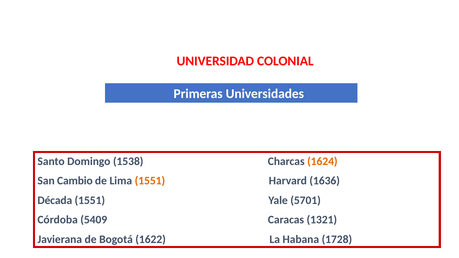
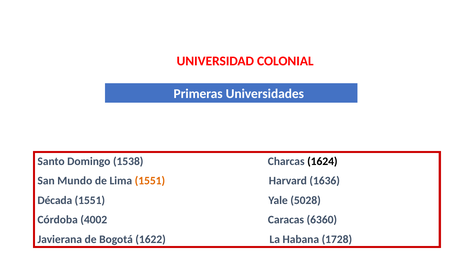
1624 colour: orange -> black (322, 161)
Cambio: Cambio -> Mundo (75, 181)
5701: 5701 -> 5028 (306, 200)
5409: 5409 -> 4002 (94, 220)
1321: 1321 -> 6360 (322, 220)
